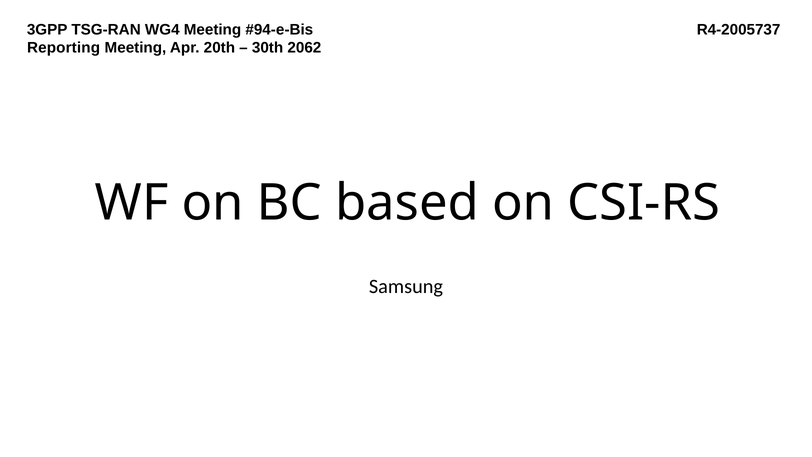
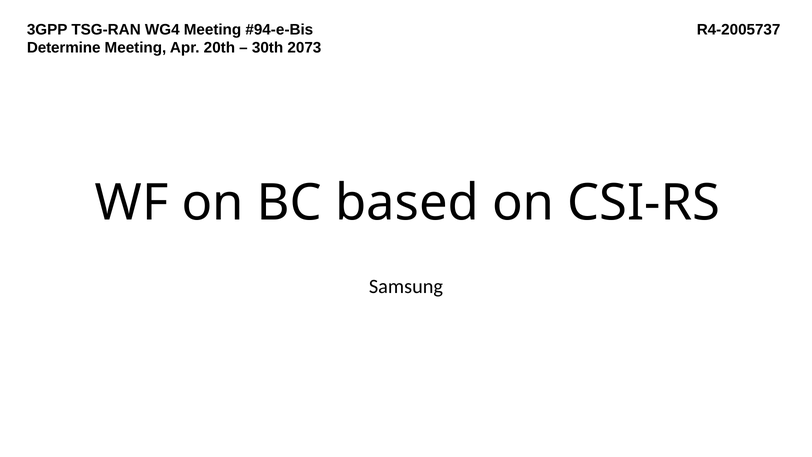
Reporting: Reporting -> Determine (64, 48)
2062: 2062 -> 2073 (304, 48)
